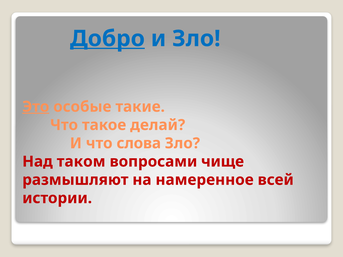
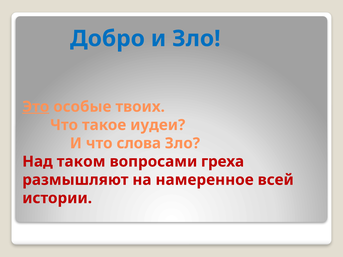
Добро underline: present -> none (107, 39)
такие: такие -> твоих (140, 107)
делай: делай -> иудеи (158, 125)
чище: чище -> греха (222, 162)
